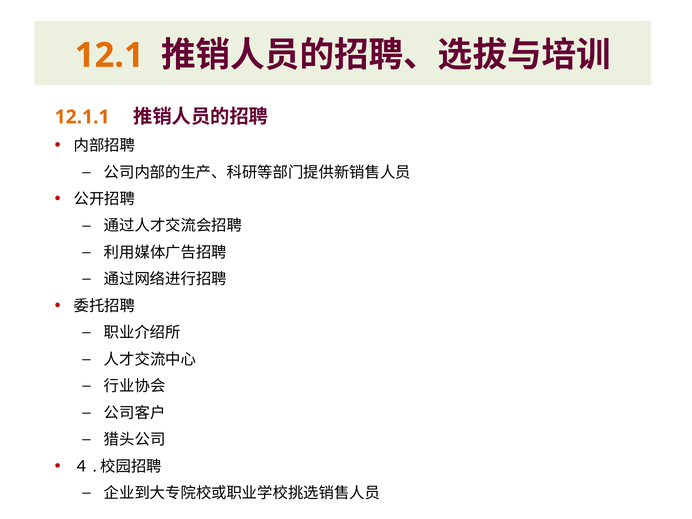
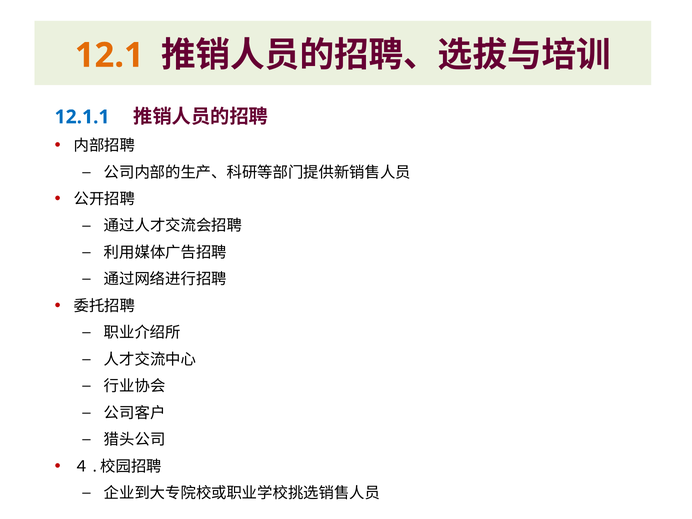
12.1.1 colour: orange -> blue (82, 117)
